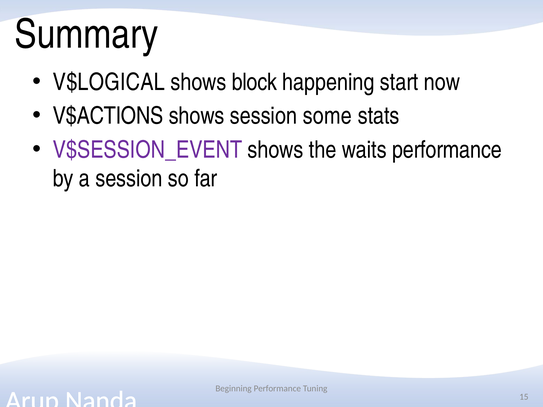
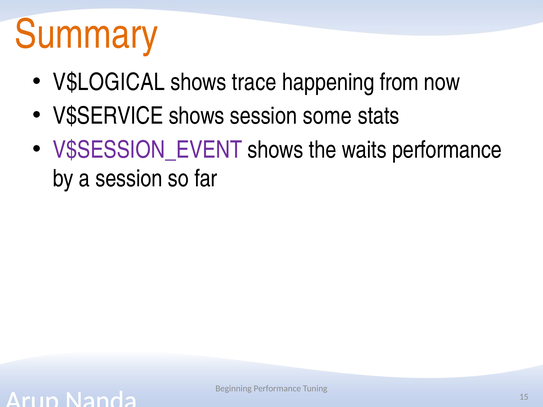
Summary colour: black -> orange (86, 35)
block: block -> trace (254, 82)
start: start -> from (399, 82)
V$ACTIONS: V$ACTIONS -> V$SERVICE (108, 116)
